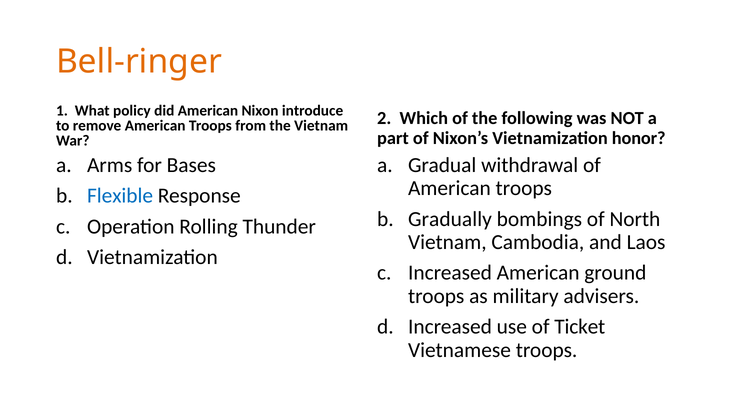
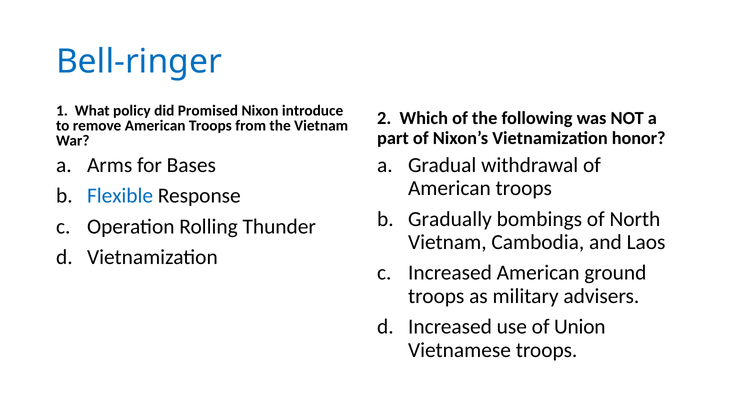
Bell-ringer colour: orange -> blue (139, 62)
did American: American -> Promised (208, 111)
Ticket: Ticket -> Union (580, 327)
